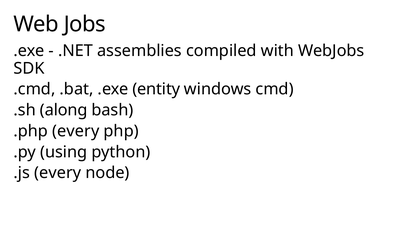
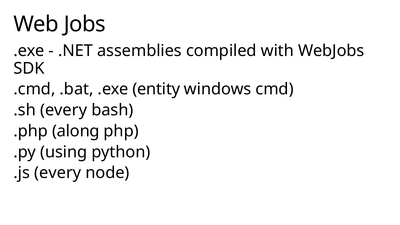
.sh along: along -> every (64, 110)
.php every: every -> along (76, 131)
